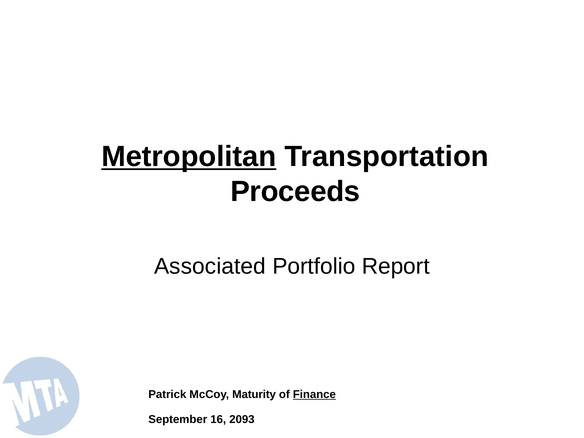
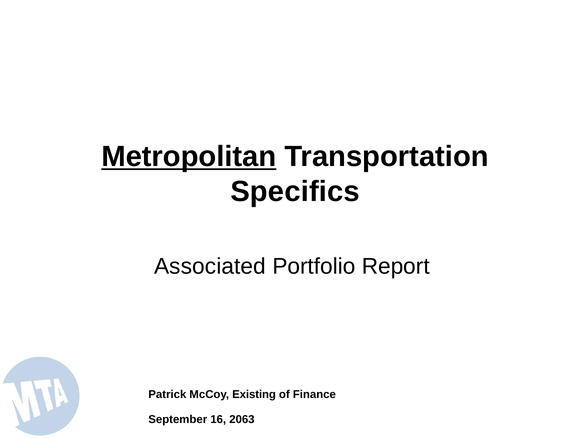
Proceeds: Proceeds -> Specifics (295, 192)
Maturity: Maturity -> Existing (254, 394)
Finance underline: present -> none (314, 394)
2093: 2093 -> 2063 (242, 419)
